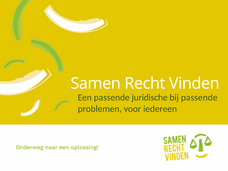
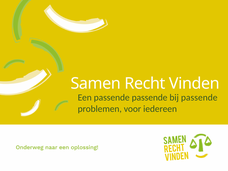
passende juridische: juridische -> passende (150, 98)
